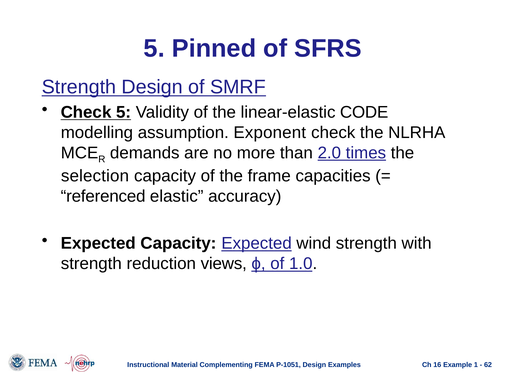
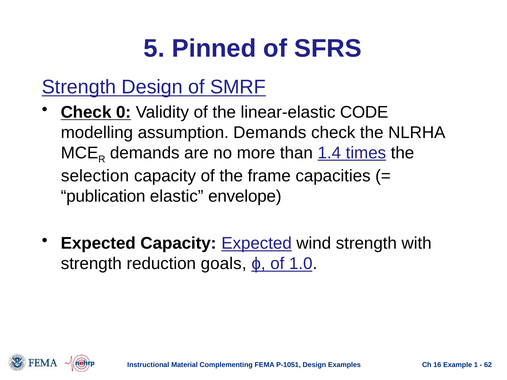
Check 5: 5 -> 0 (124, 112)
assumption Exponent: Exponent -> Demands (270, 133)
2.0: 2.0 -> 1.4 (329, 153)
referenced: referenced -> publication (103, 196)
accuracy: accuracy -> envelope (245, 196)
views: views -> goals (224, 264)
